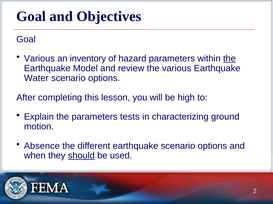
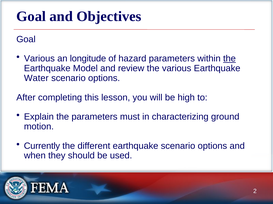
inventory: inventory -> longitude (88, 59)
tests: tests -> must (130, 117)
Absence: Absence -> Currently (42, 146)
should underline: present -> none (81, 156)
